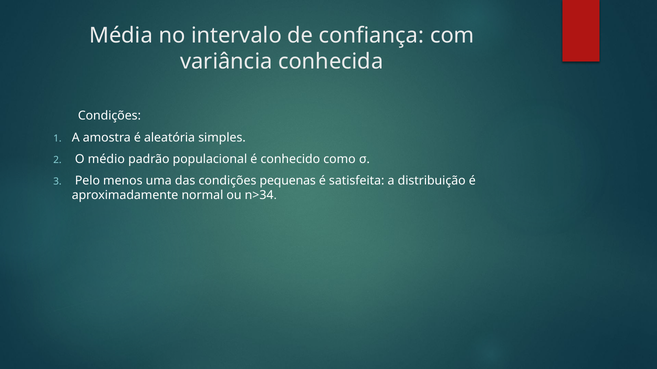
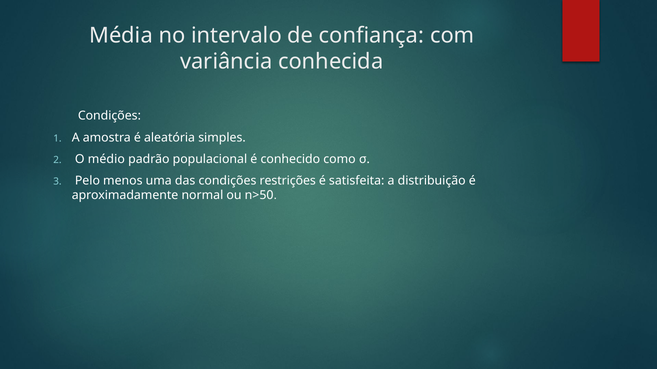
pequenas: pequenas -> restrições (288, 181)
n>34: n>34 -> n>50 (259, 196)
